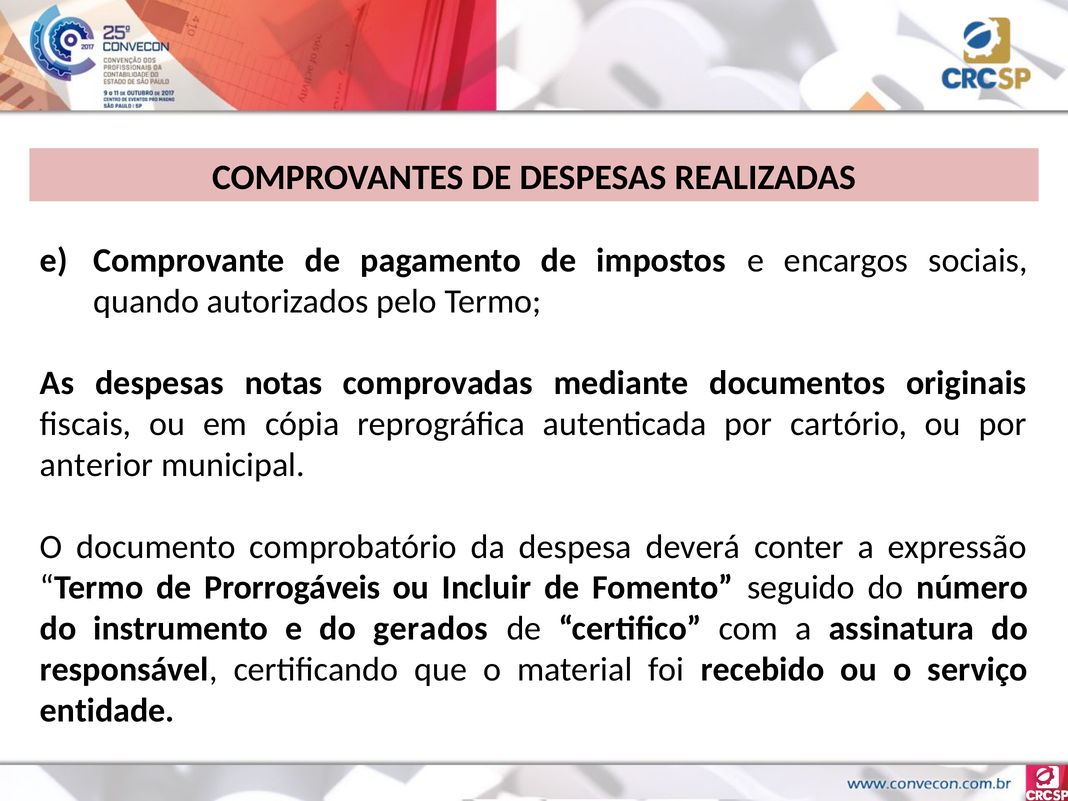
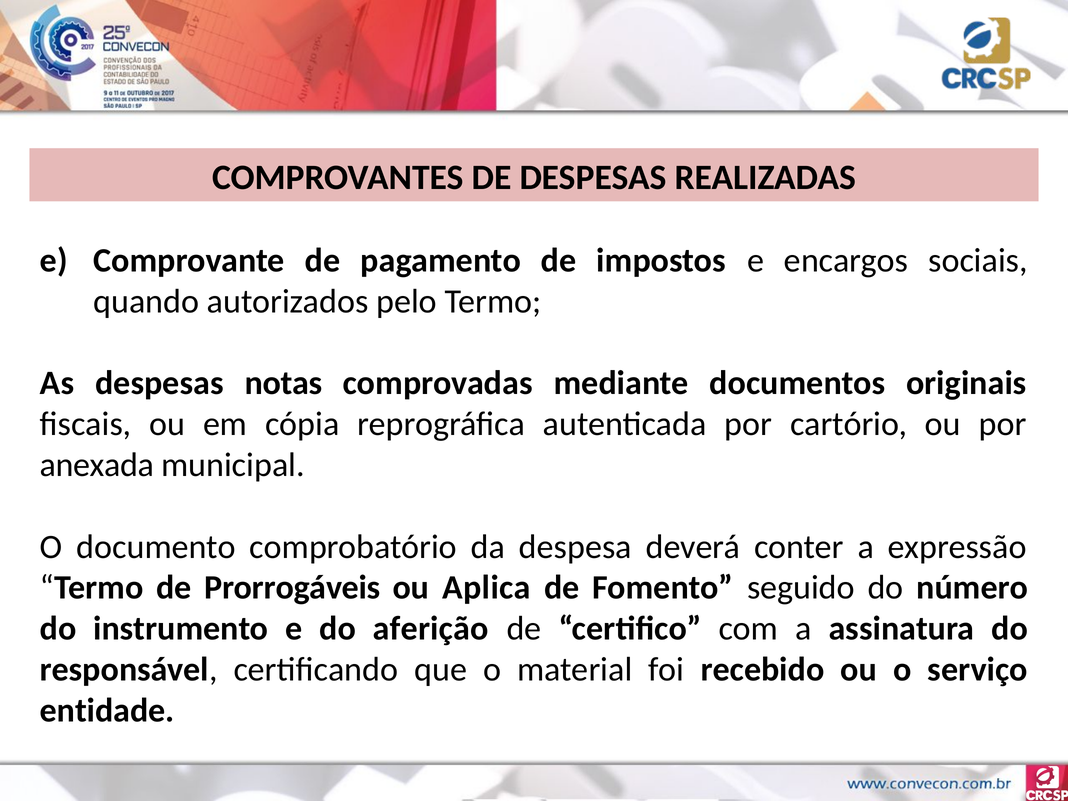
anterior: anterior -> anexada (97, 465)
Incluir: Incluir -> Aplica (486, 588)
gerados: gerados -> aferição (431, 629)
